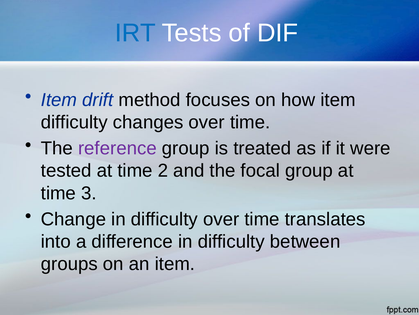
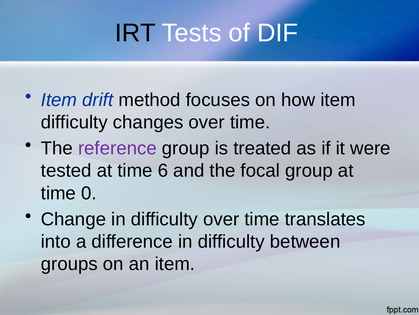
IRT colour: blue -> black (135, 33)
2: 2 -> 6 (163, 170)
3: 3 -> 0 (89, 193)
